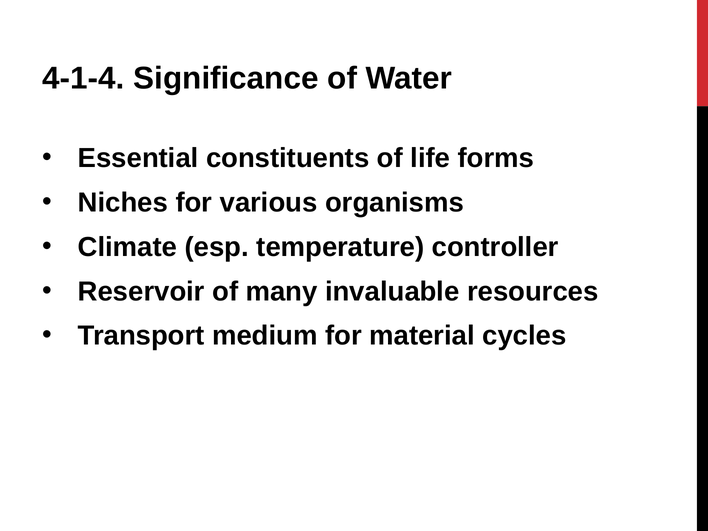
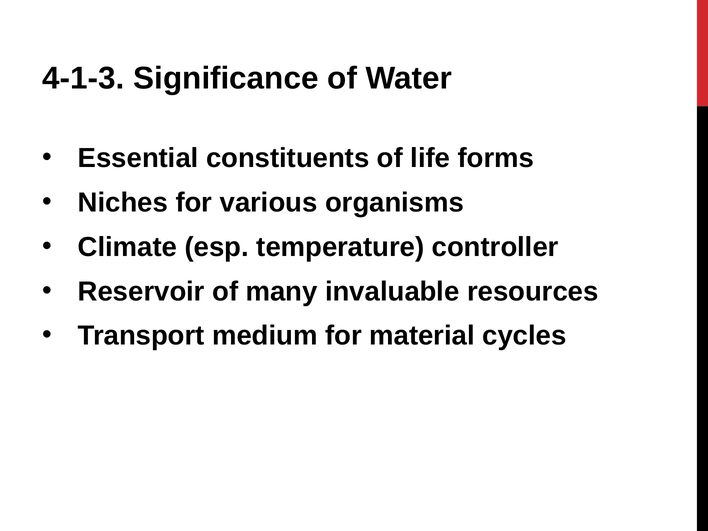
4-1-4: 4-1-4 -> 4-1-3 (84, 78)
